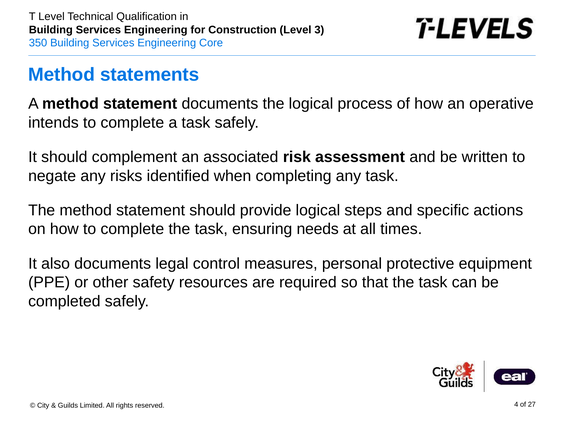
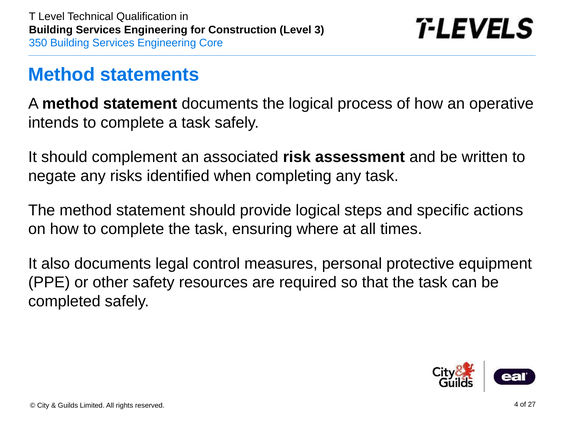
needs: needs -> where (318, 229)
